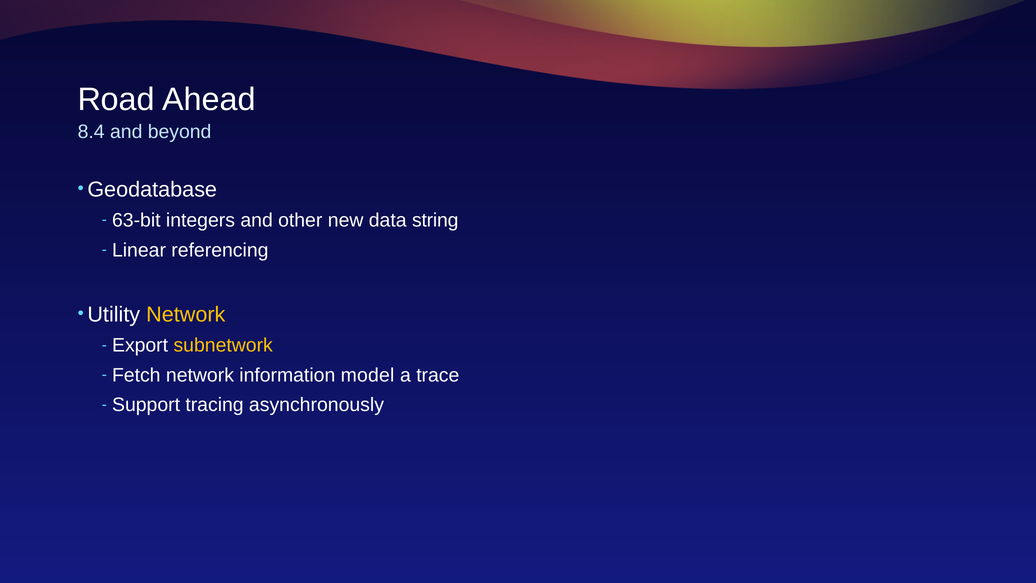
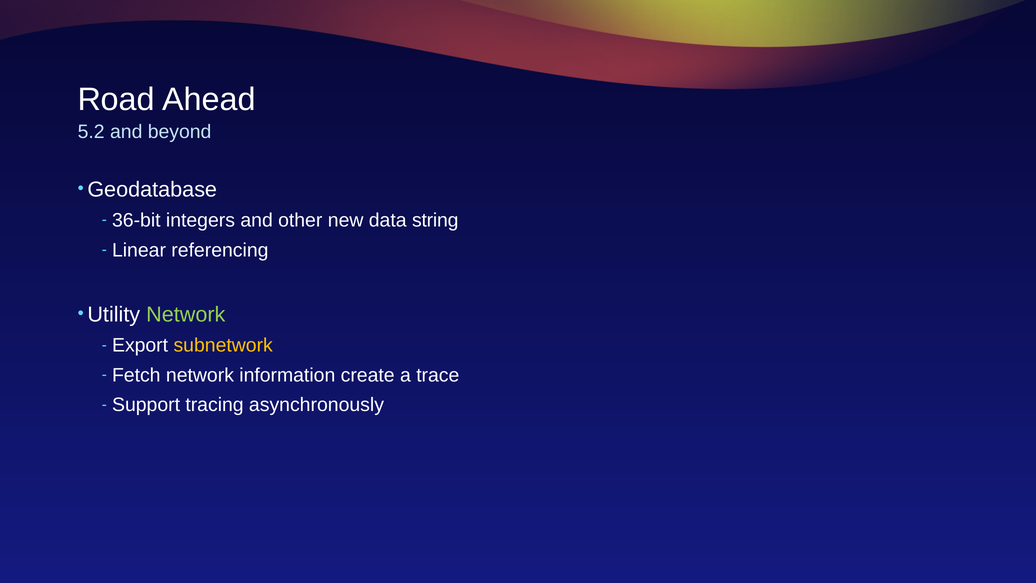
8.4: 8.4 -> 5.2 (91, 132)
63-bit: 63-bit -> 36-bit (136, 220)
Network colour: yellow -> light green (186, 314)
model: model -> create (368, 375)
